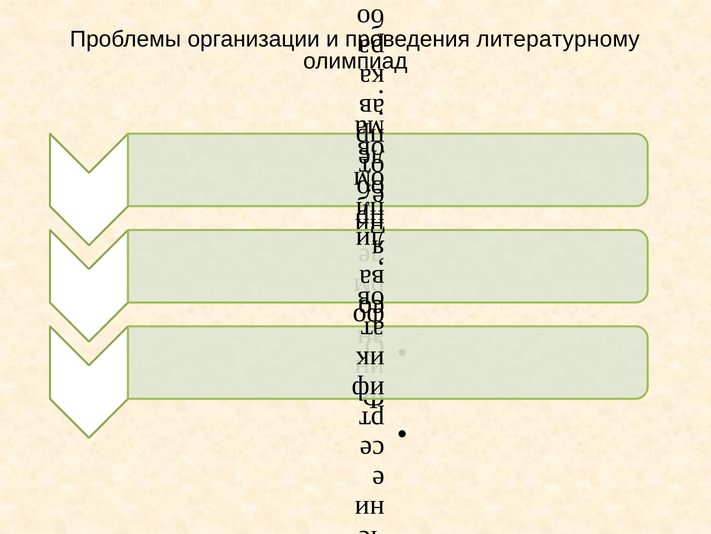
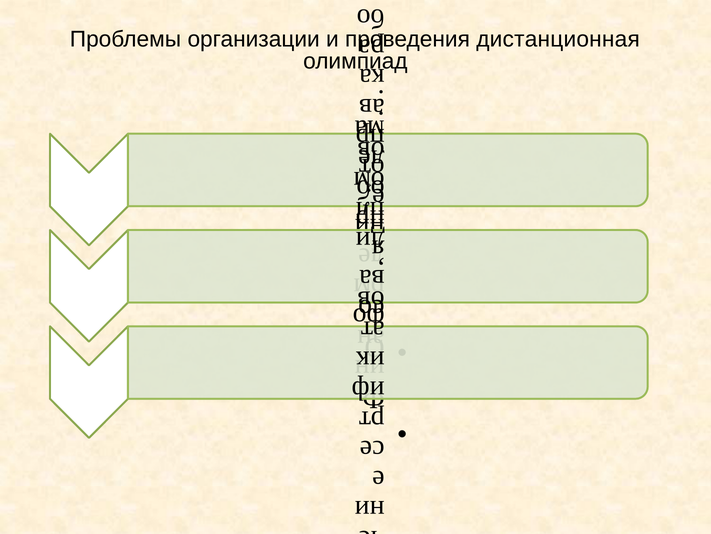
литературному: литературному -> дистанционная (558, 39)
